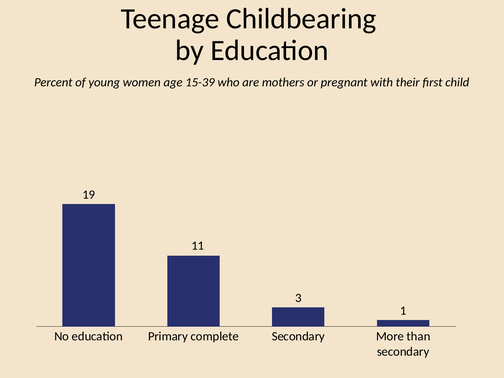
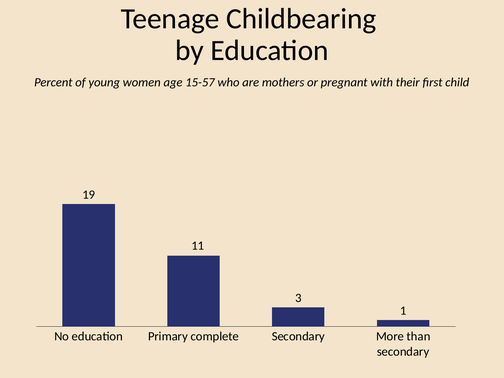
15-39: 15-39 -> 15-57 (200, 82)
